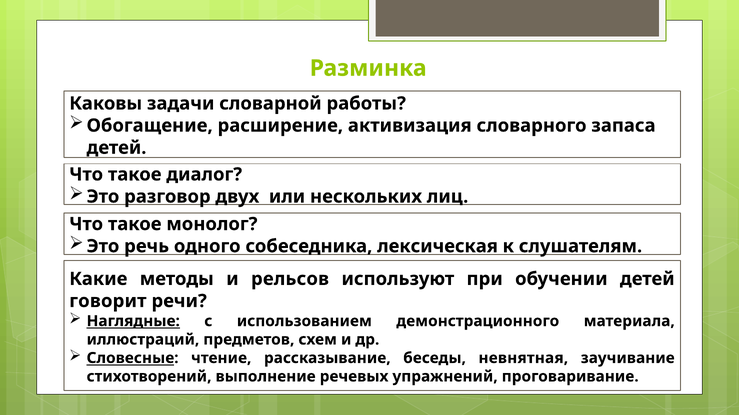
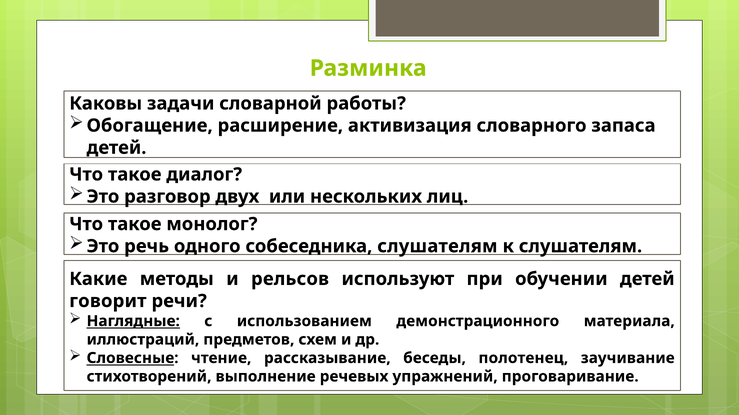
собеседника лексическая: лексическая -> слушателям (437, 247)
невнятная: невнятная -> полотенец (523, 359)
